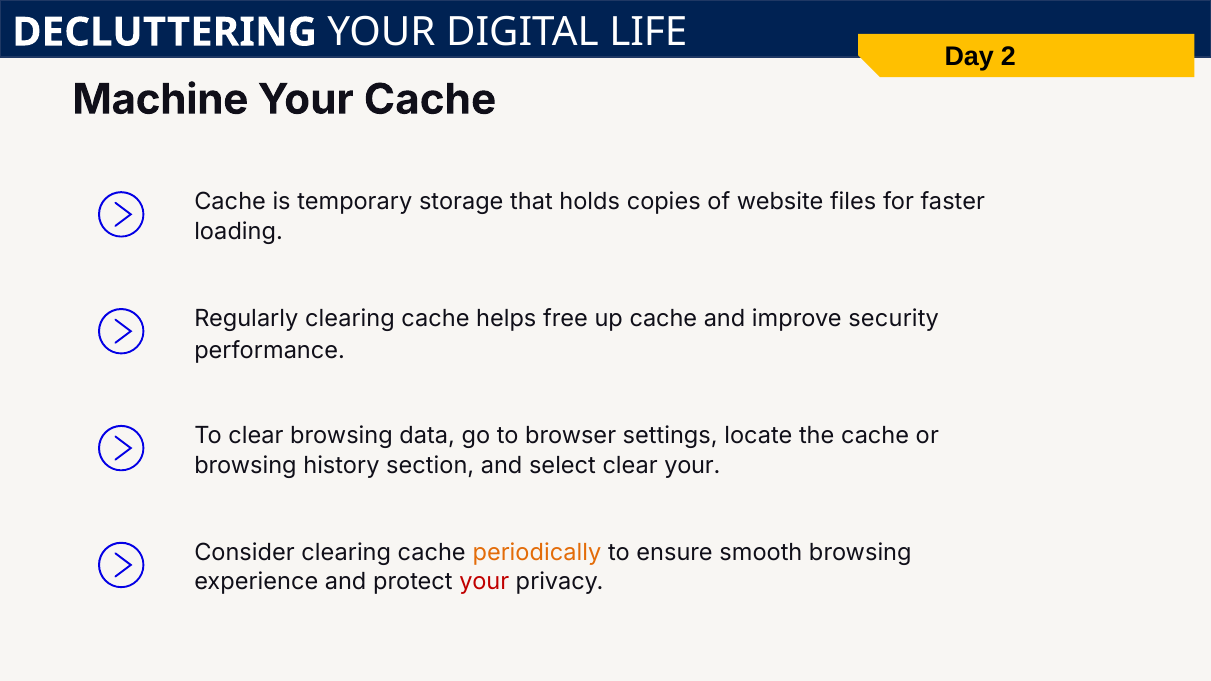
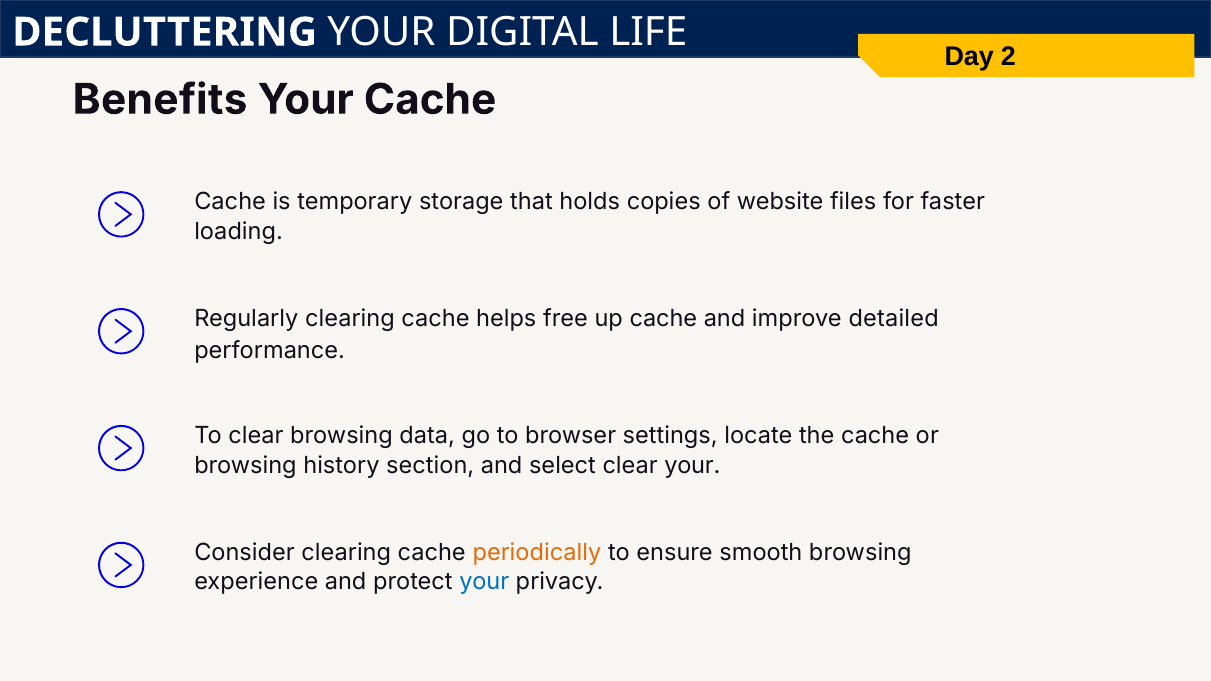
Machine: Machine -> Benefits (160, 100)
security: security -> detailed (894, 319)
your colour: red -> blue (484, 582)
